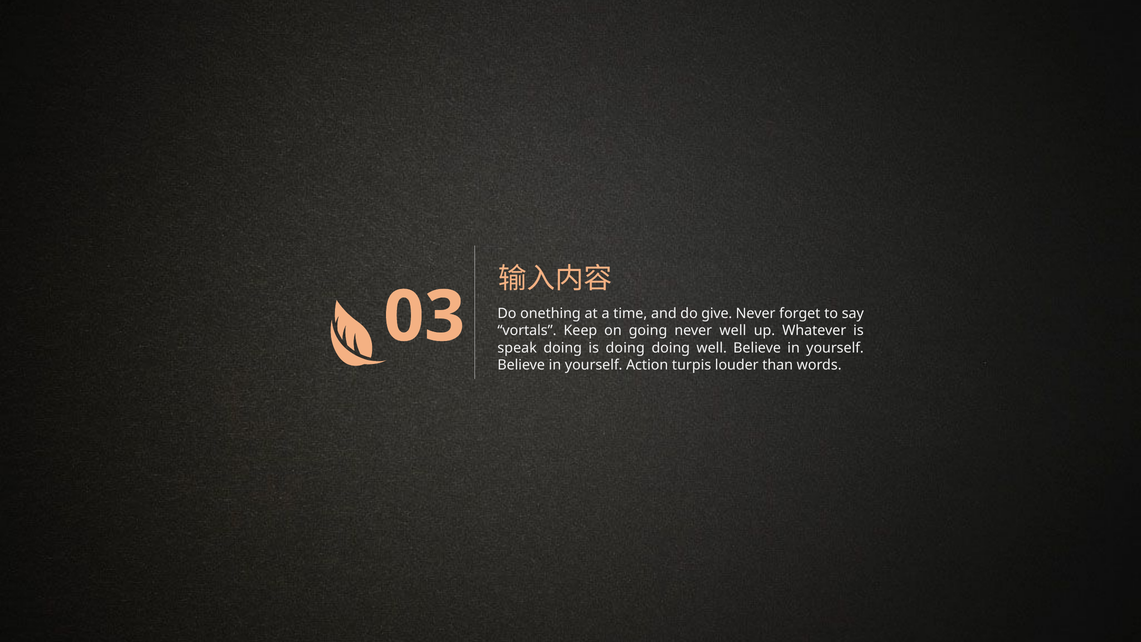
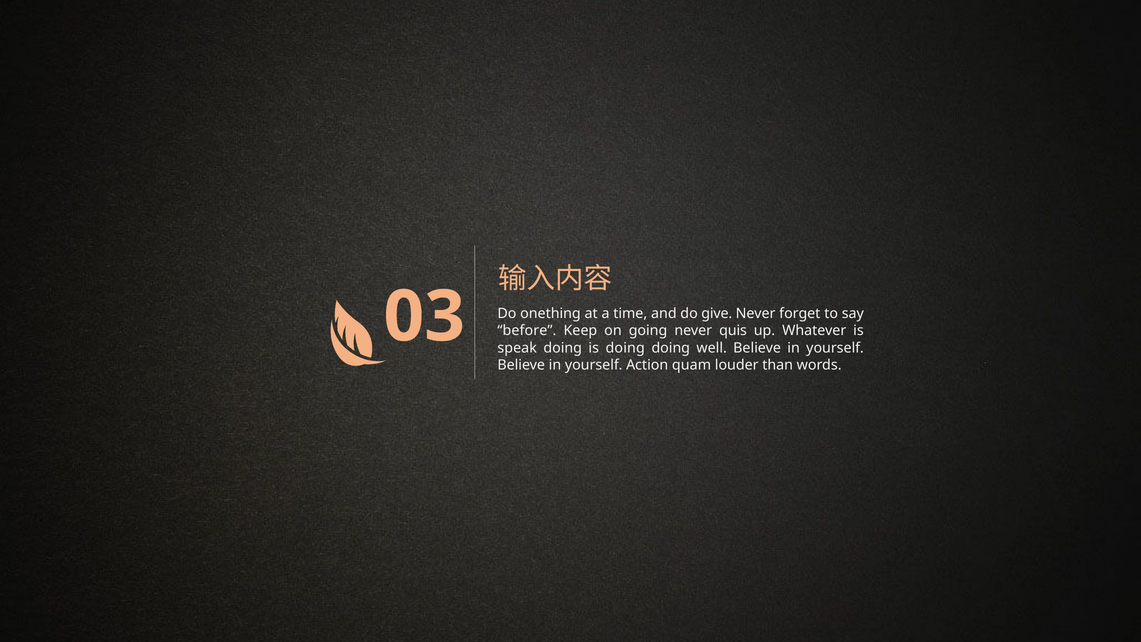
vortals: vortals -> before (527, 331)
never well: well -> quis (733, 331)
turpis: turpis -> quam (692, 365)
